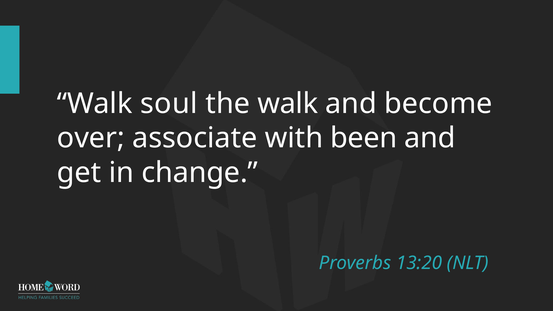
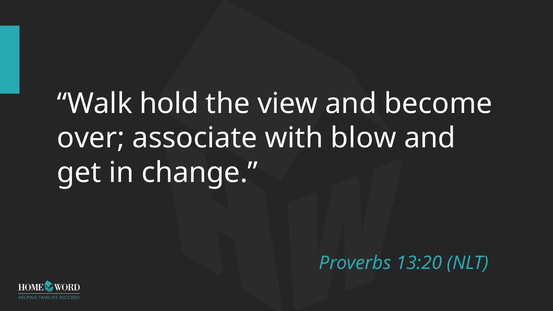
soul: soul -> hold (169, 104)
the walk: walk -> view (288, 104)
been: been -> blow (363, 138)
